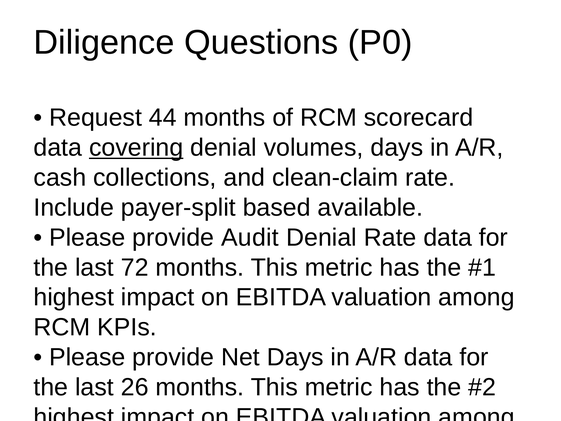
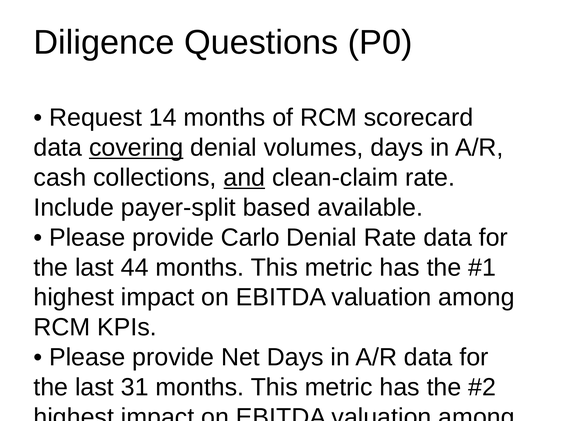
44: 44 -> 14 (163, 118)
and underline: none -> present (244, 177)
Audit: Audit -> Carlo (250, 237)
72: 72 -> 44 (135, 267)
26: 26 -> 31 (135, 387)
